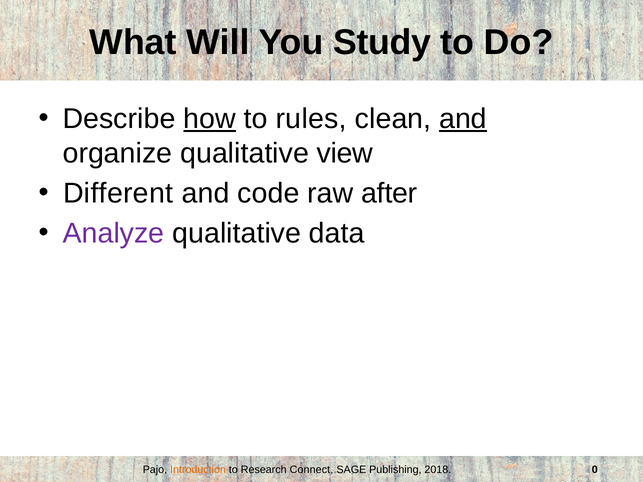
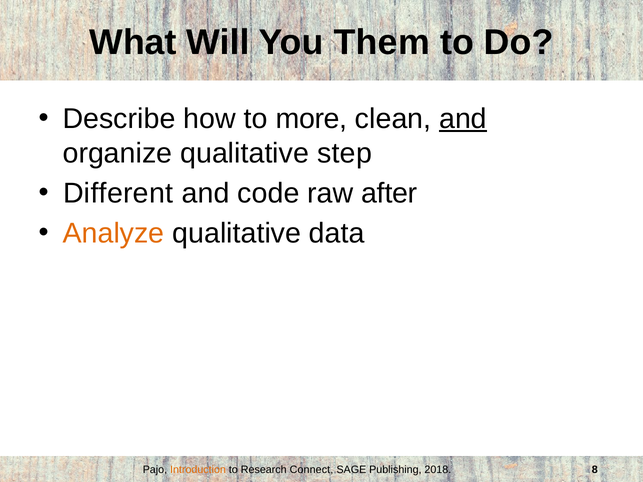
Study: Study -> Them (382, 43)
how underline: present -> none (210, 119)
rules: rules -> more (311, 119)
view: view -> step (345, 153)
Analyze colour: purple -> orange (114, 233)
0: 0 -> 8 (595, 470)
